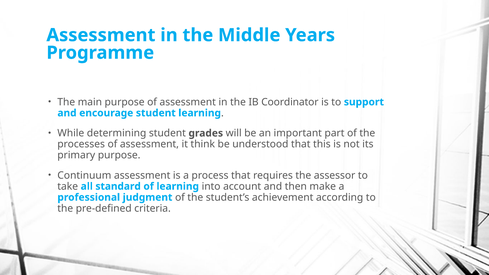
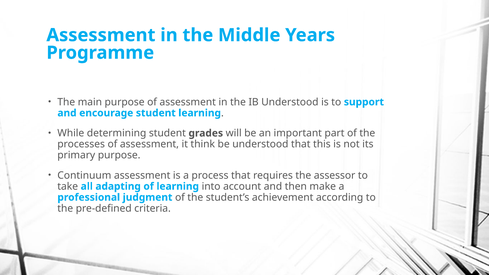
IB Coordinator: Coordinator -> Understood (290, 102)
standard: standard -> adapting (118, 186)
